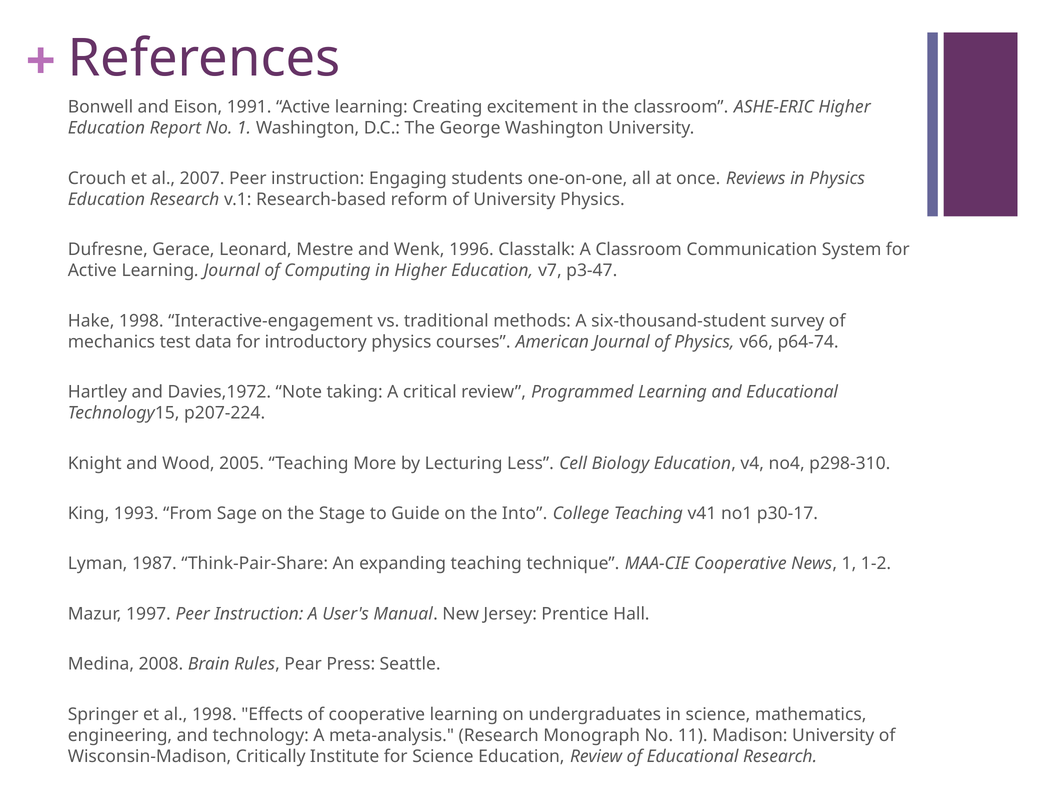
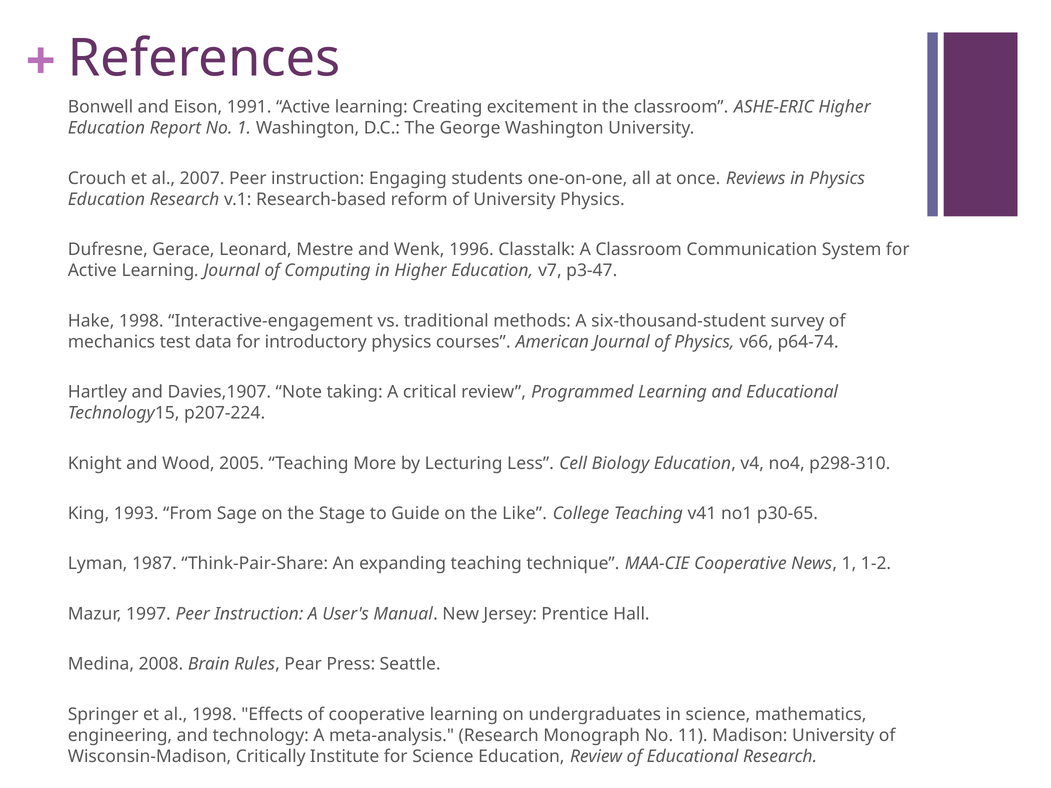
Davies,1972: Davies,1972 -> Davies,1907 (219, 392)
Into: Into -> Like (525, 514)
p30-17: p30-17 -> p30-65 (787, 514)
